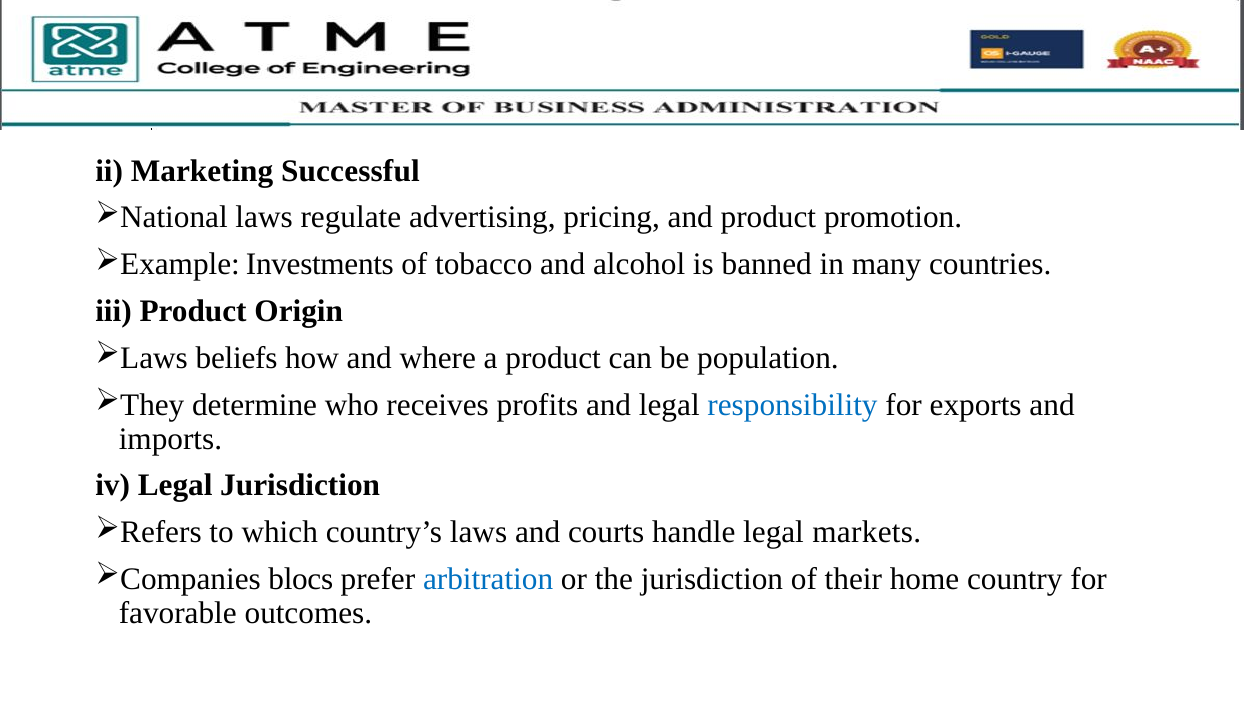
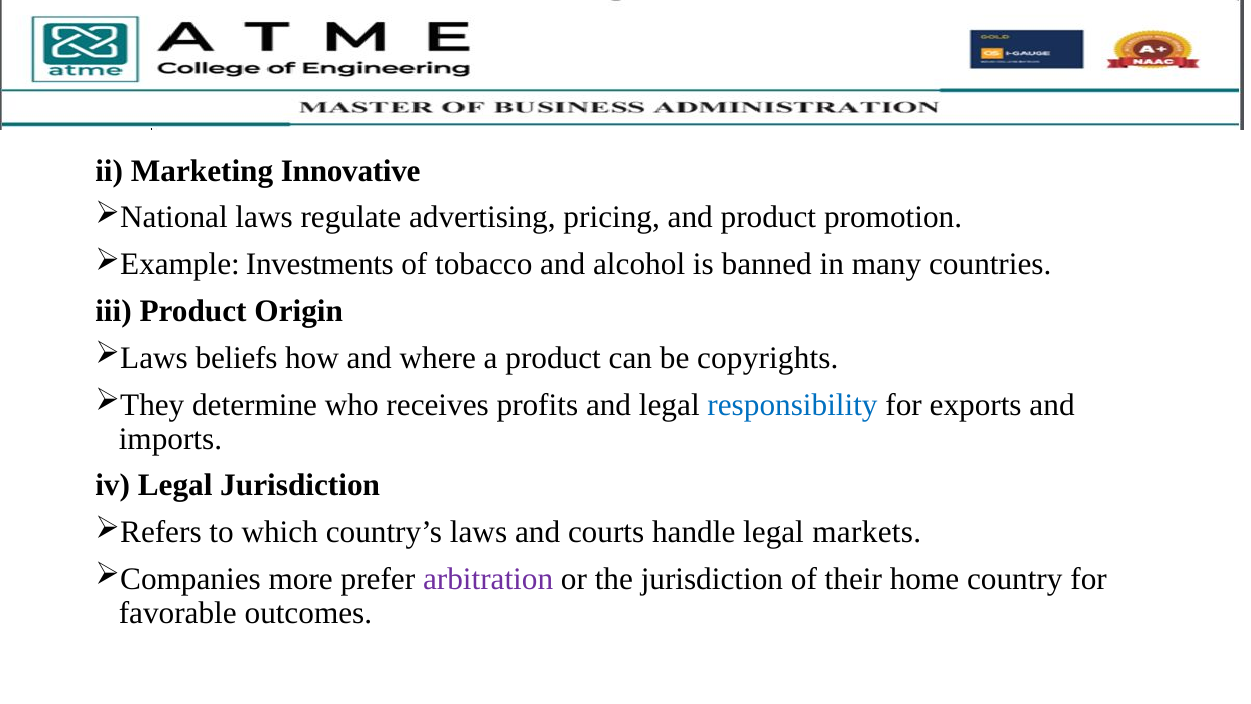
Successful: Successful -> Innovative (351, 171)
population: population -> copyrights (768, 358)
blocs: blocs -> more (301, 579)
arbitration colour: blue -> purple (488, 579)
